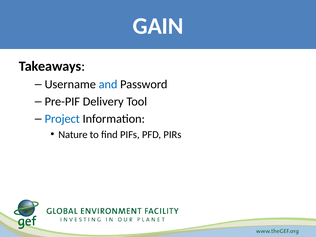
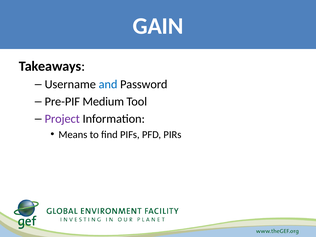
Delivery: Delivery -> Medium (103, 102)
Project colour: blue -> purple (62, 119)
Nature: Nature -> Means (73, 135)
